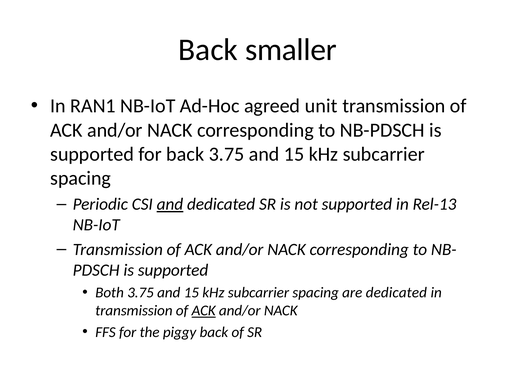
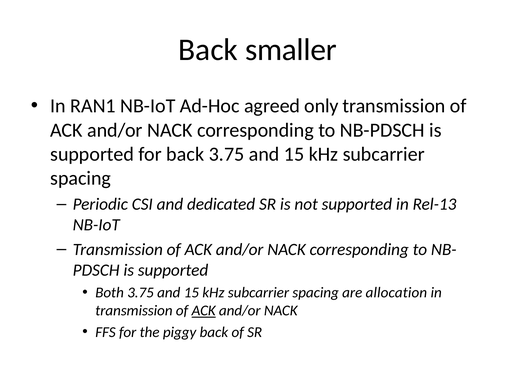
unit: unit -> only (321, 106)
and underline: present -> none (170, 204)
are dedicated: dedicated -> allocation (396, 293)
